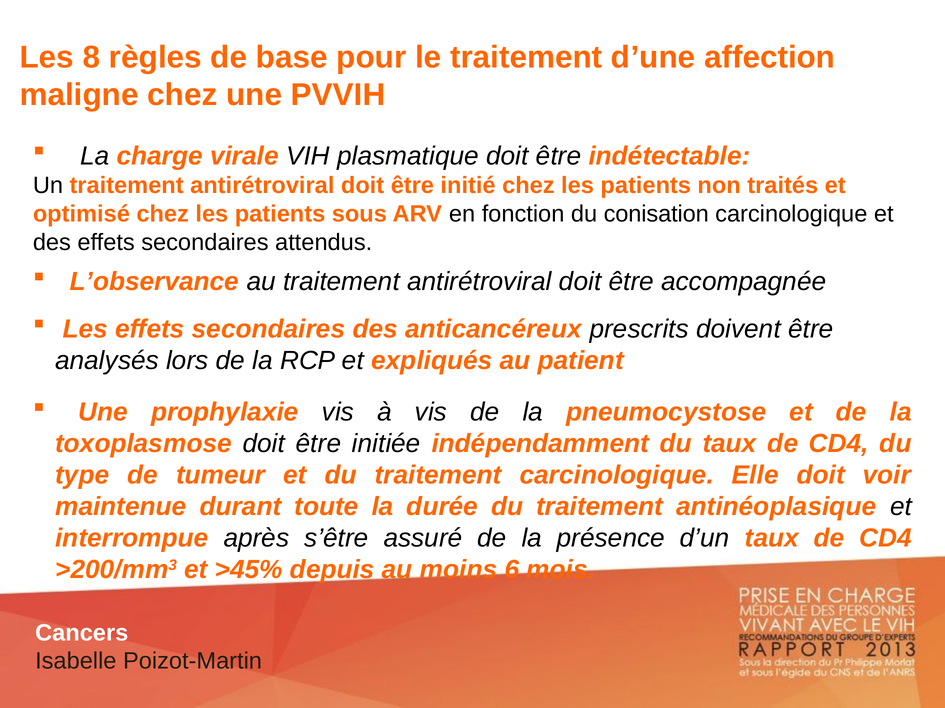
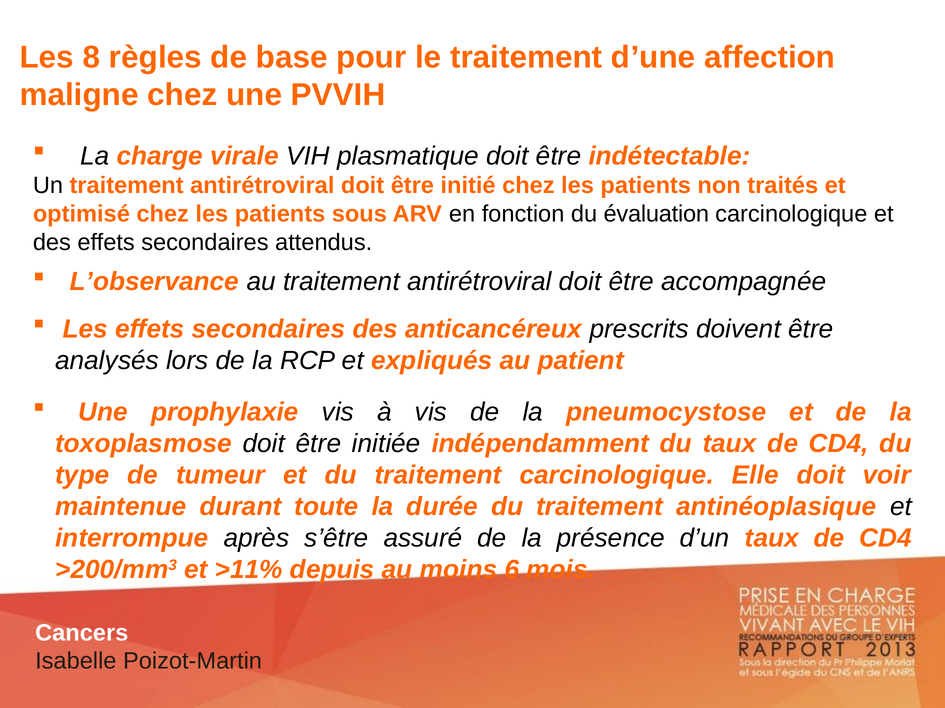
conisation: conisation -> évaluation (656, 214)
>45%: >45% -> >11% (249, 570)
